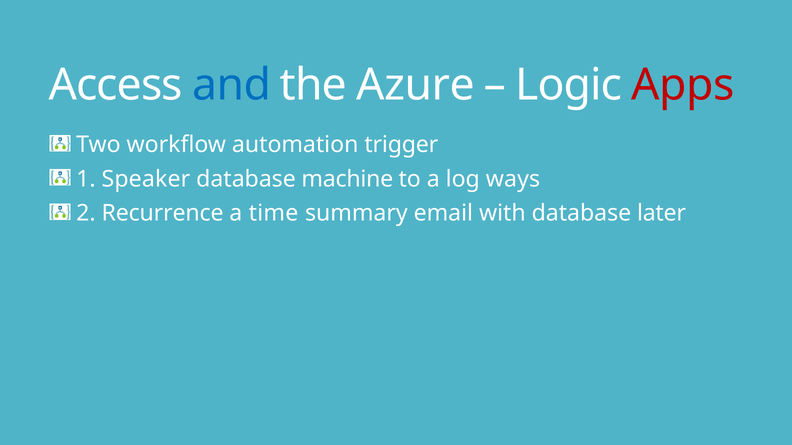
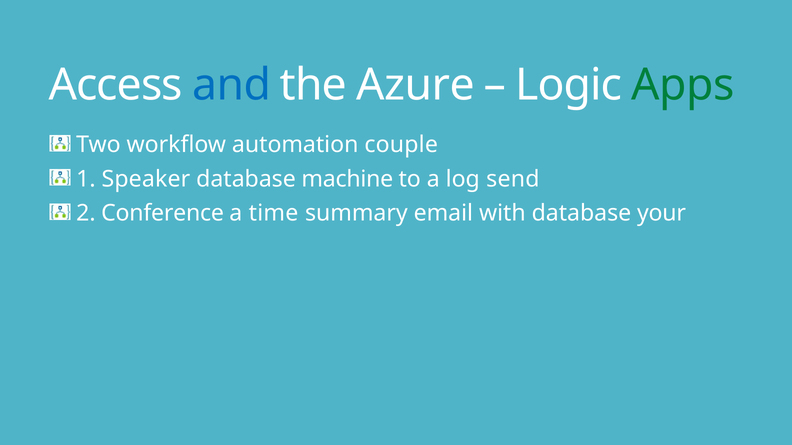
Apps colour: red -> green (683, 85)
trigger: trigger -> couple (401, 145)
ways: ways -> send (513, 179)
Recurrence: Recurrence -> Conference (163, 213)
later: later -> your (661, 213)
